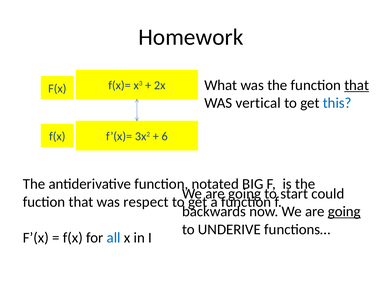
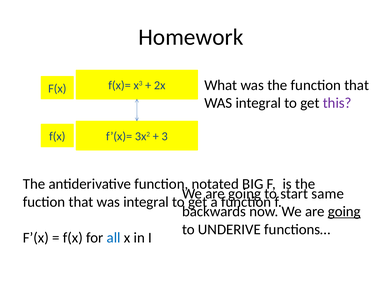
that underline: present -> none (357, 85)
vertical: vertical -> integral (258, 103)
this colour: blue -> purple (337, 103)
6: 6 -> 3 (165, 136)
could: could -> same (328, 193)
fuction that was respect: respect -> integral (146, 202)
